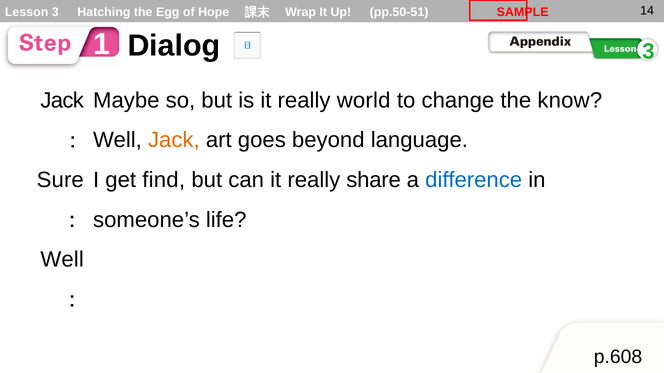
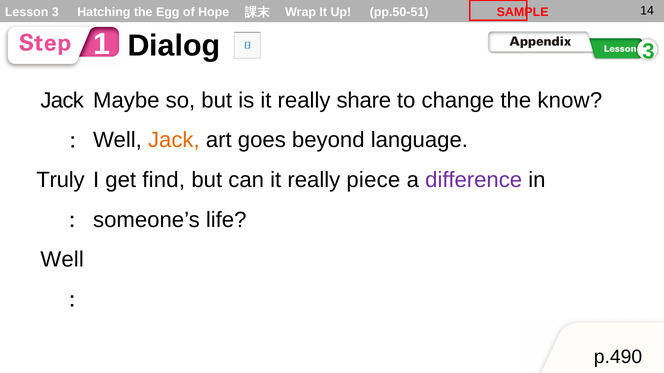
world: world -> share (364, 101)
share: share -> piece (373, 180)
difference colour: blue -> purple (474, 180)
Sure: Sure -> Truly (60, 180)
p.608: p.608 -> p.490 (618, 357)
